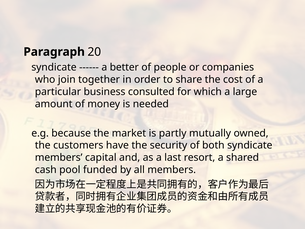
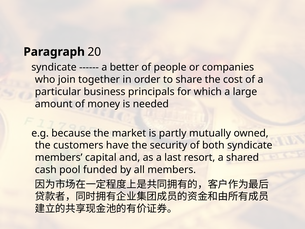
consulted: consulted -> principals (151, 92)
